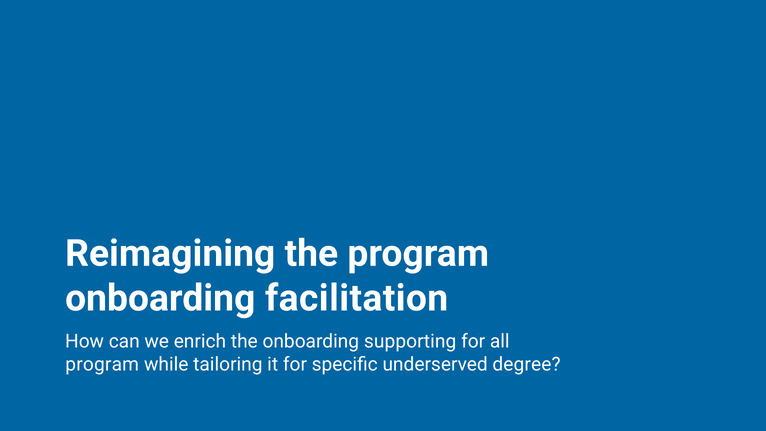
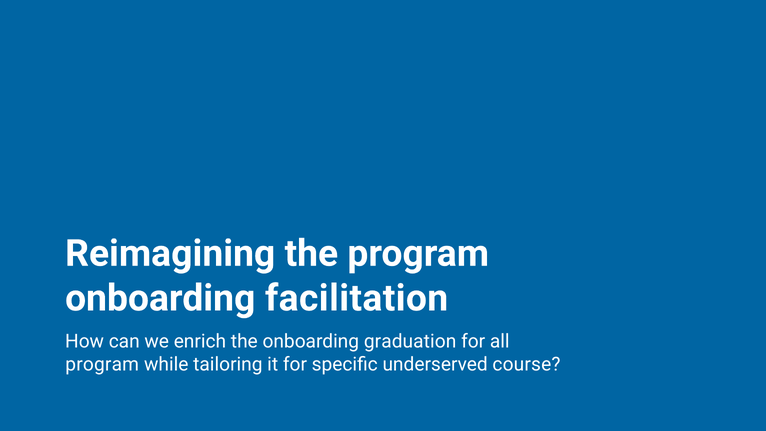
supporting: supporting -> graduation (410, 341)
degree: degree -> course (526, 364)
